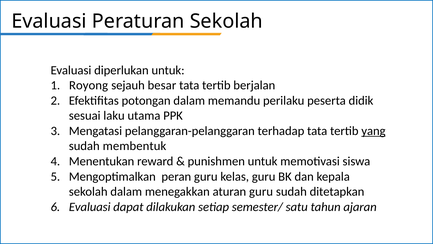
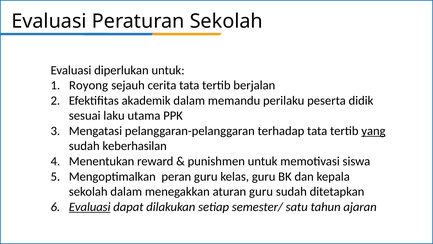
besar: besar -> cerita (162, 85)
potongan: potongan -> akademik (146, 100)
membentuk: membentuk -> keberhasilan (135, 146)
Evaluasi underline: none -> present (90, 207)
